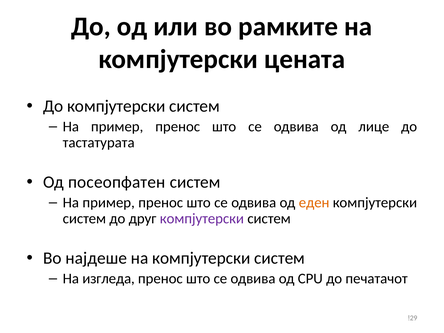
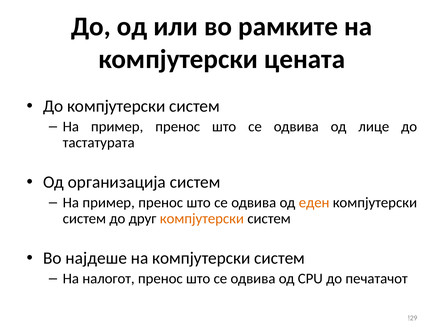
посеопфатен: посеопфатен -> организација (117, 182)
компјутерски colour: purple -> orange (202, 218)
изгледа: изгледа -> налогот (109, 278)
